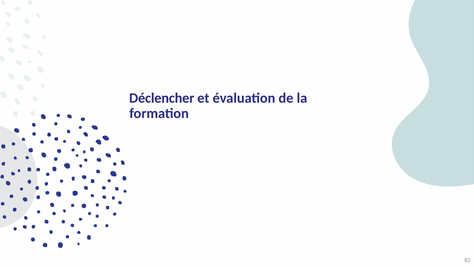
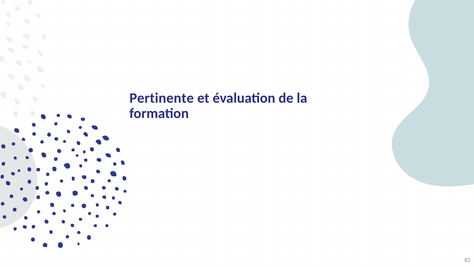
Déclencher: Déclencher -> Pertinente (162, 98)
